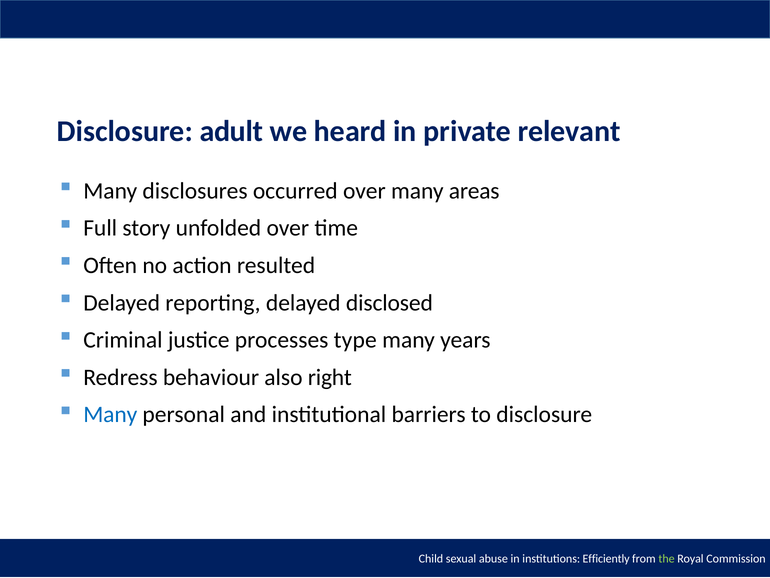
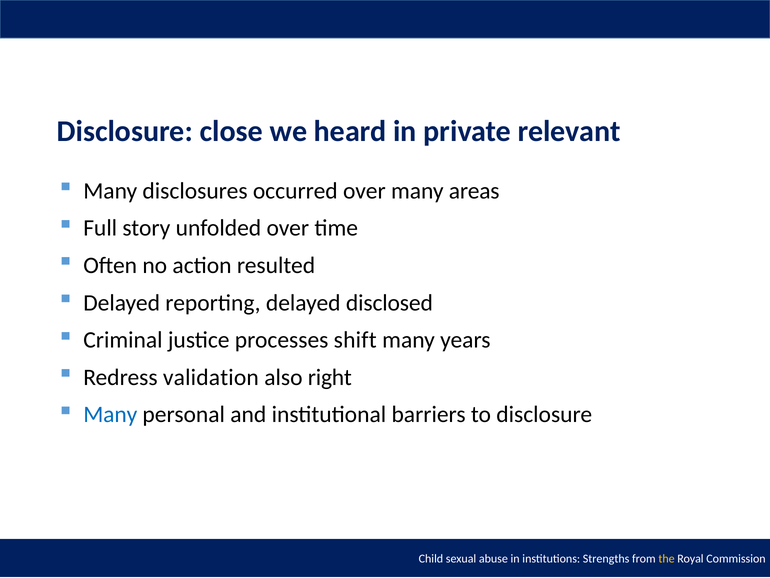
adult: adult -> close (231, 131)
type: type -> shift (355, 340)
behaviour: behaviour -> validation (211, 377)
Efficiently: Efficiently -> Strengths (606, 558)
the colour: light green -> yellow (667, 558)
